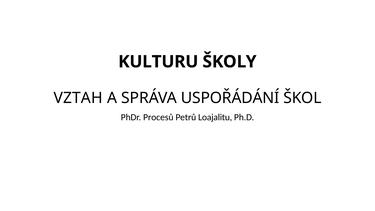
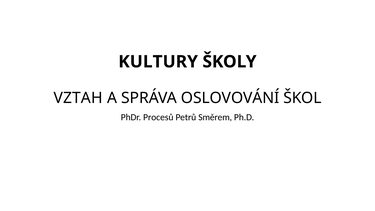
KULTURU: KULTURU -> KULTURY (158, 62)
USPOŘÁDÁNÍ: USPOŘÁDÁNÍ -> OSLOVOVÁNÍ (230, 98)
Loajalitu: Loajalitu -> Směrem (215, 117)
